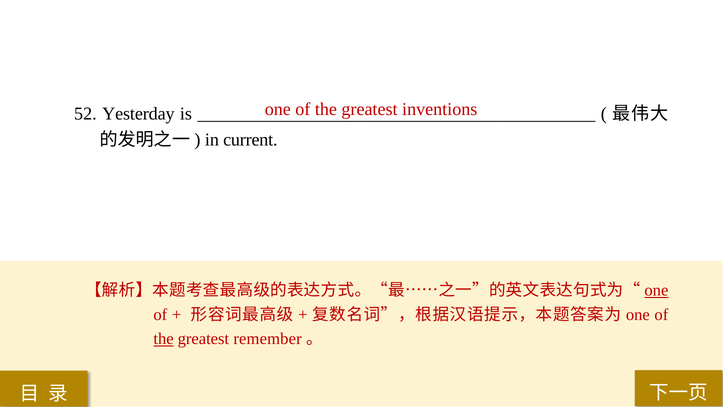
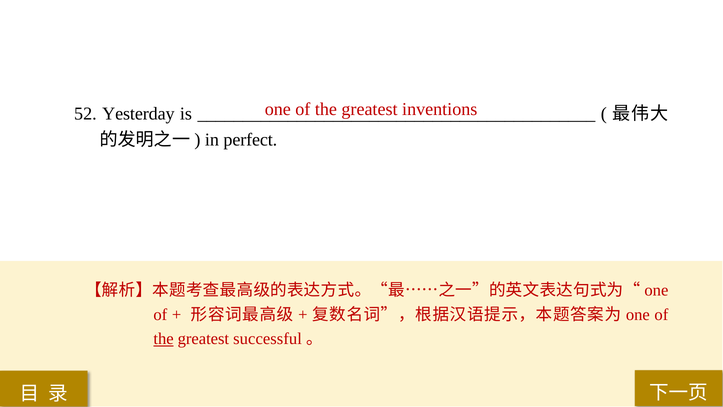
current: current -> perfect (250, 140)
one underline: present -> none (656, 290)
remember: remember -> successful (268, 338)
